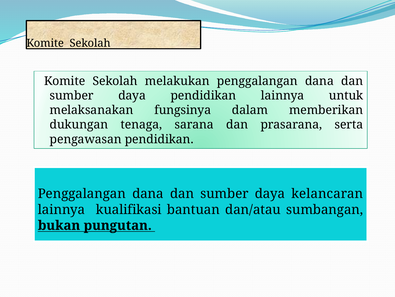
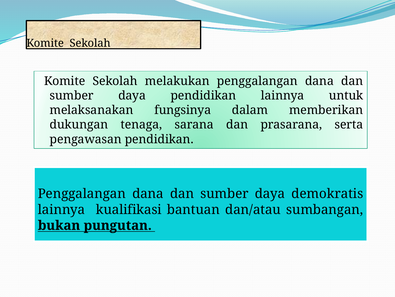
kelancaran: kelancaran -> demokratis (327, 193)
